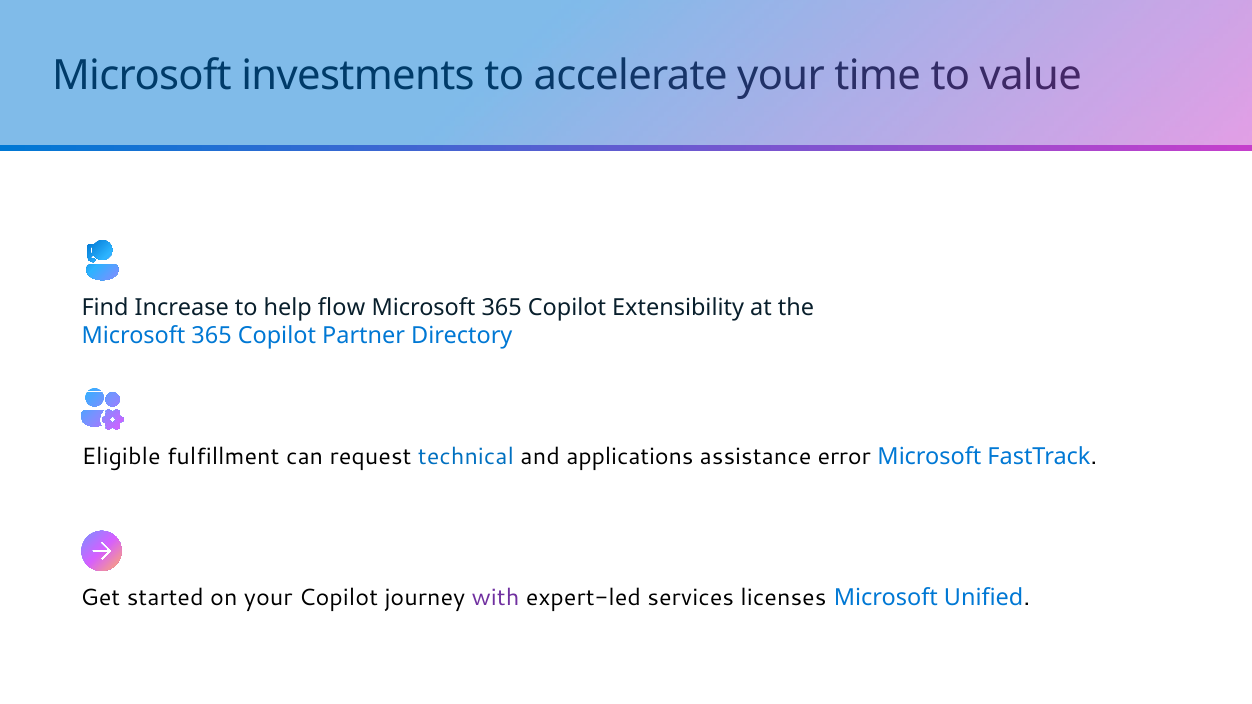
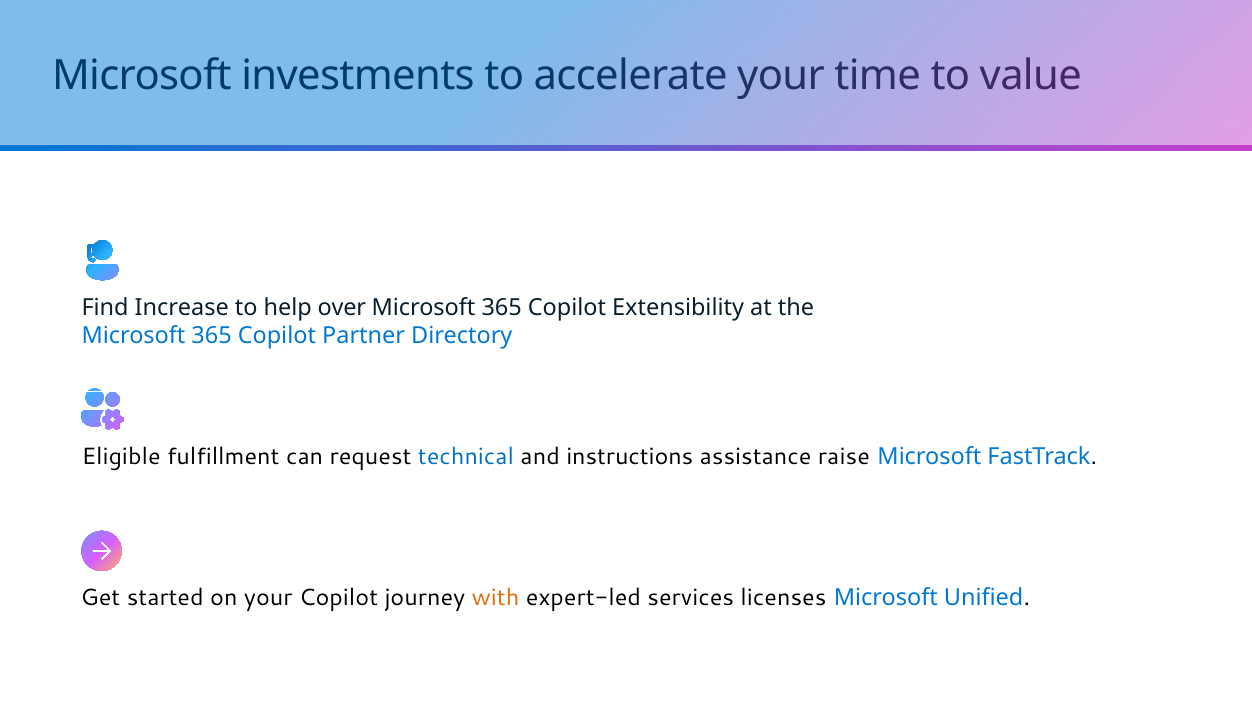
flow: flow -> over (342, 308)
applications: applications -> instructions (630, 457)
error: error -> raise (844, 457)
with colour: purple -> orange (496, 598)
